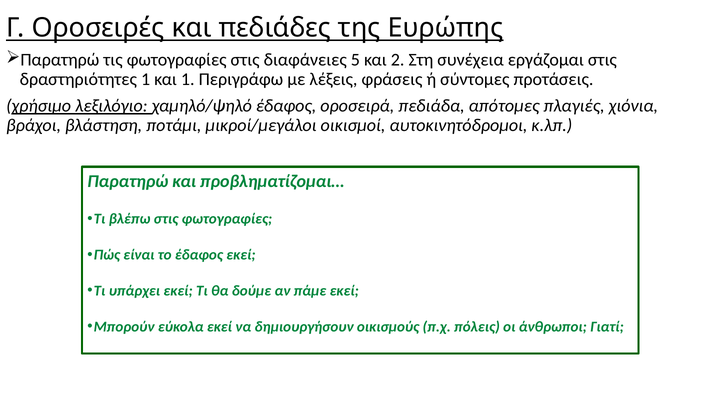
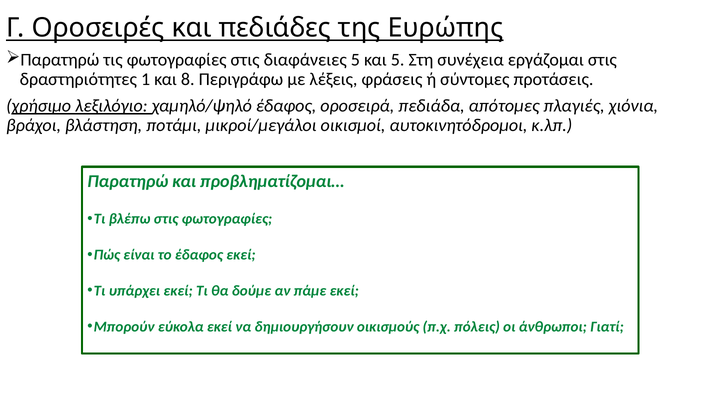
και 2: 2 -> 5 (398, 60)
και 1: 1 -> 8 (188, 79)
